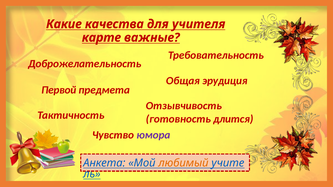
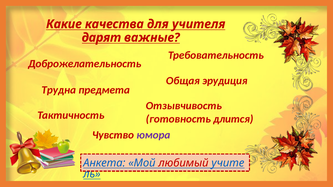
карте: карте -> дарят (101, 38)
Первой: Первой -> Трудна (59, 90)
любимый colour: orange -> red (183, 163)
